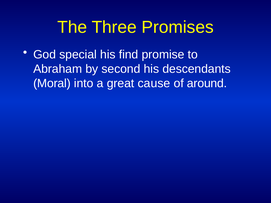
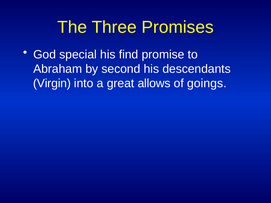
Moral: Moral -> Virgin (52, 84)
cause: cause -> allows (154, 84)
around: around -> goings (207, 84)
